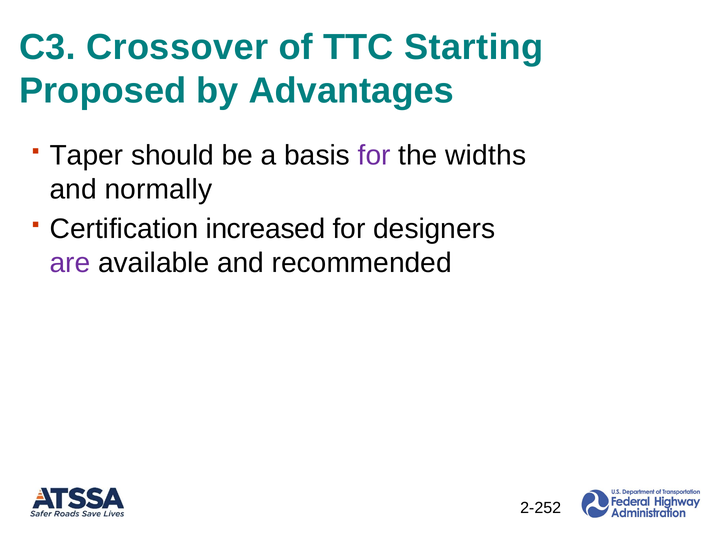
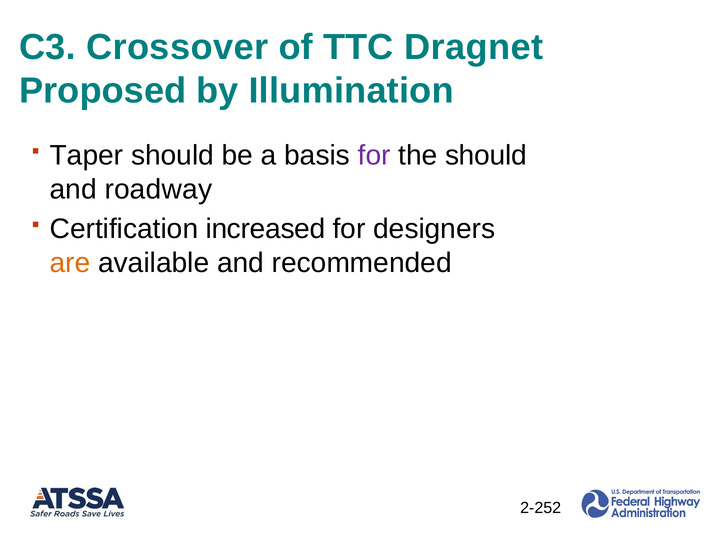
Starting: Starting -> Dragnet (474, 47)
Advantages: Advantages -> Illumination (351, 91)
the widths: widths -> should (486, 155)
normally: normally -> roadway (158, 189)
are colour: purple -> orange (70, 263)
